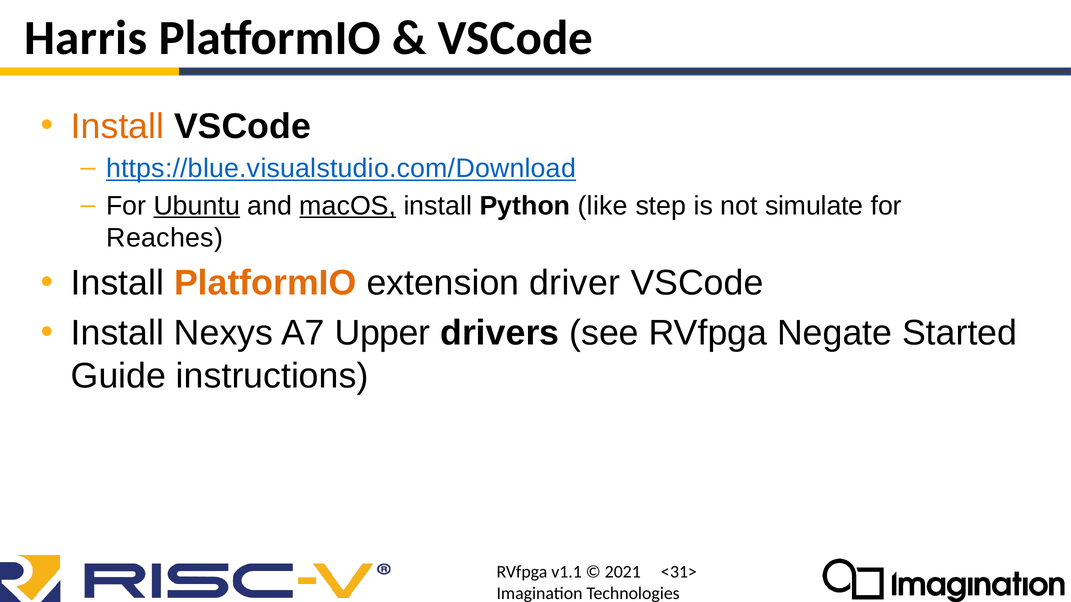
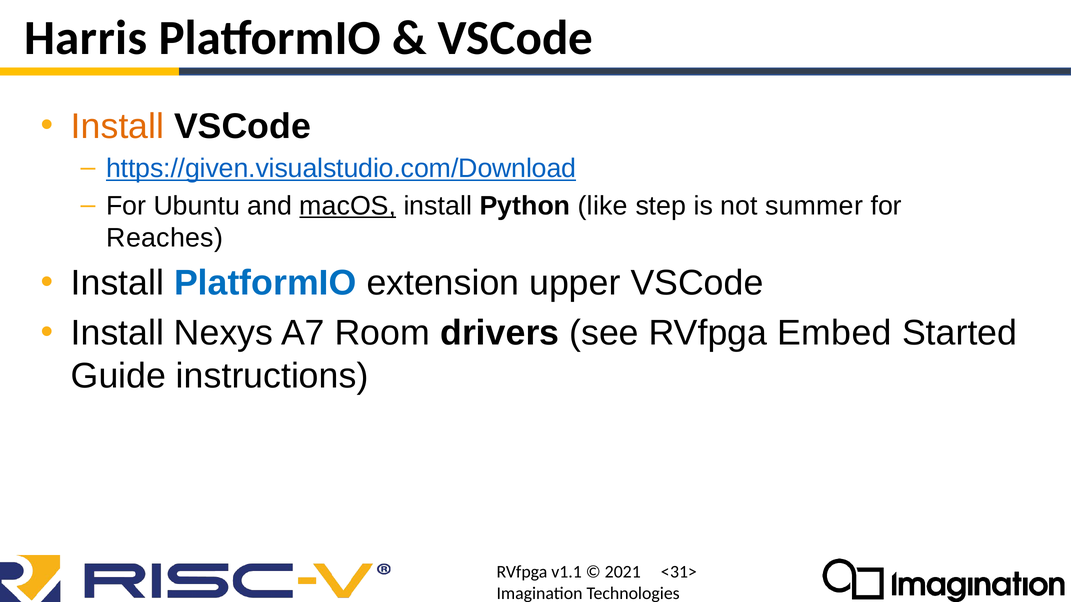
https://blue.visualstudio.com/Download: https://blue.visualstudio.com/Download -> https://given.visualstudio.com/Download (341, 169)
Ubuntu underline: present -> none (197, 206)
simulate: simulate -> summer (814, 206)
PlatformIO colour: orange -> blue (265, 283)
driver: driver -> upper (575, 283)
Upper: Upper -> Room (382, 333)
Negate: Negate -> Embed (834, 333)
